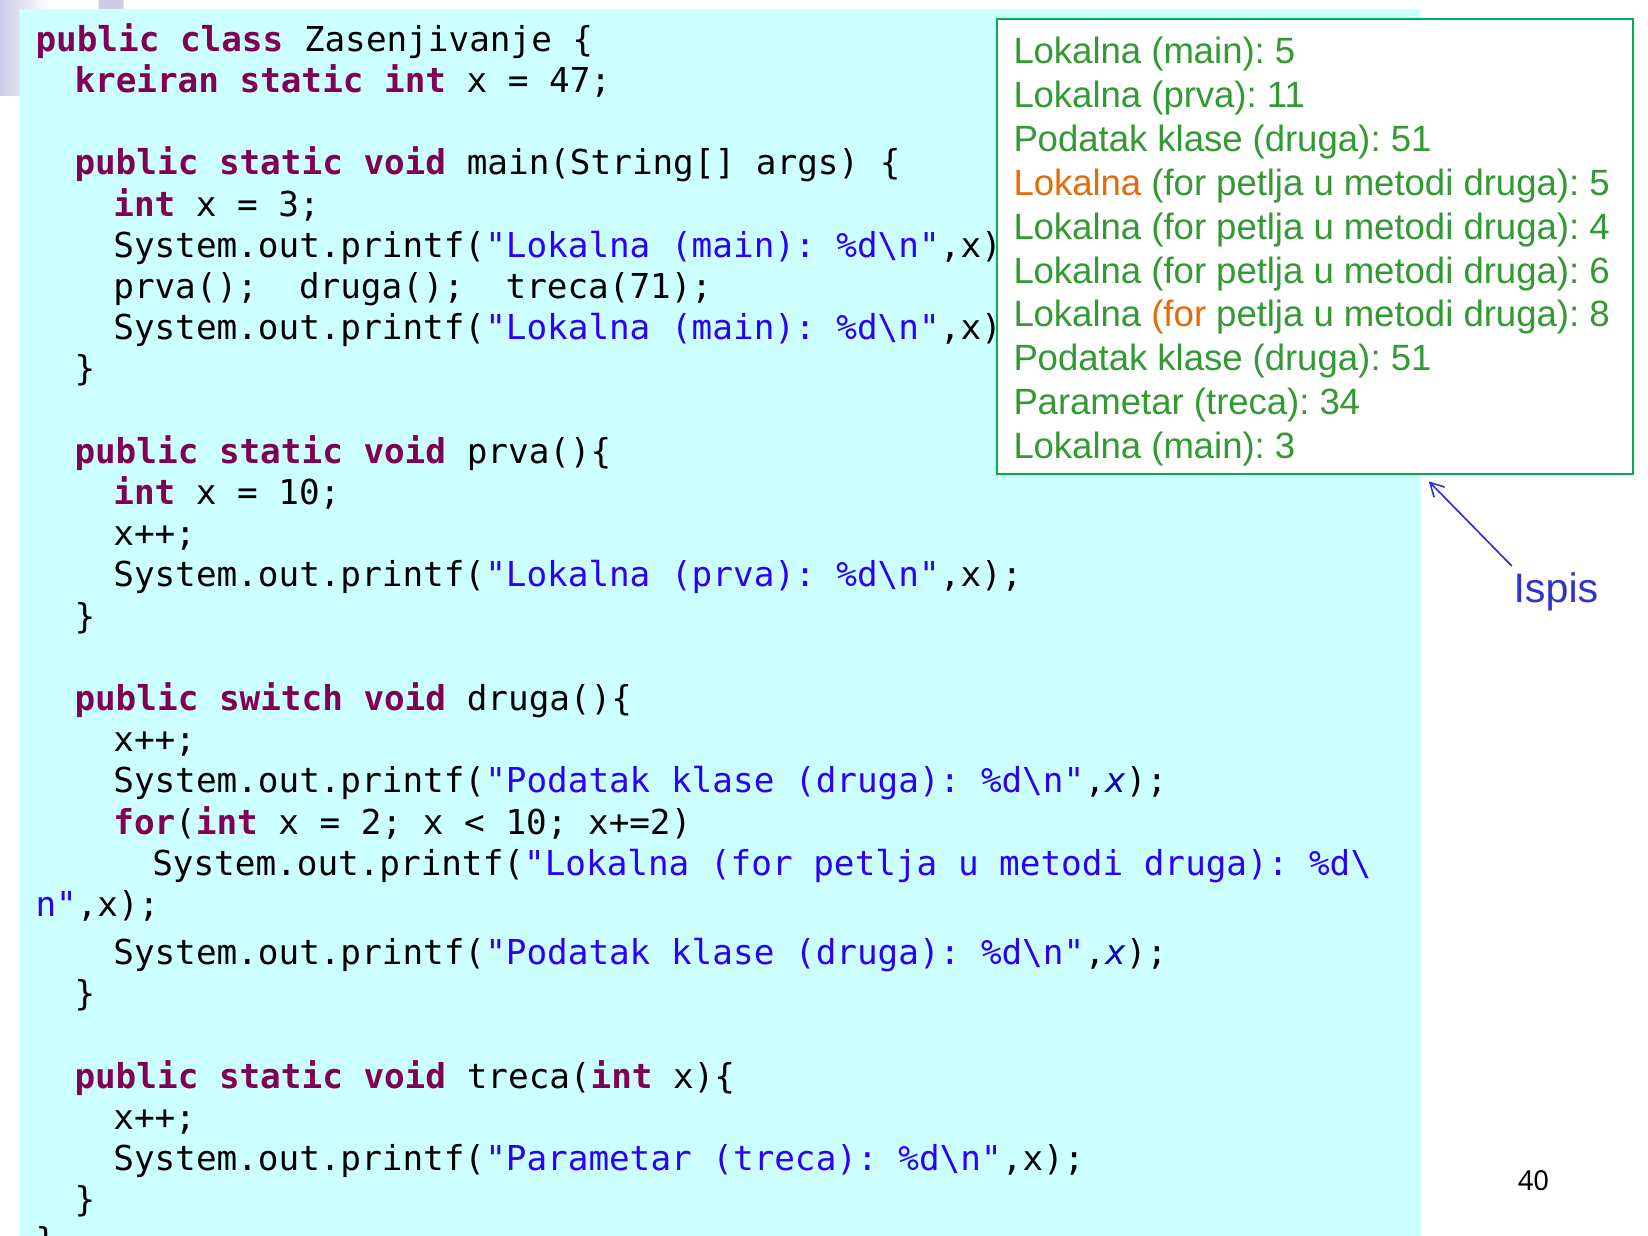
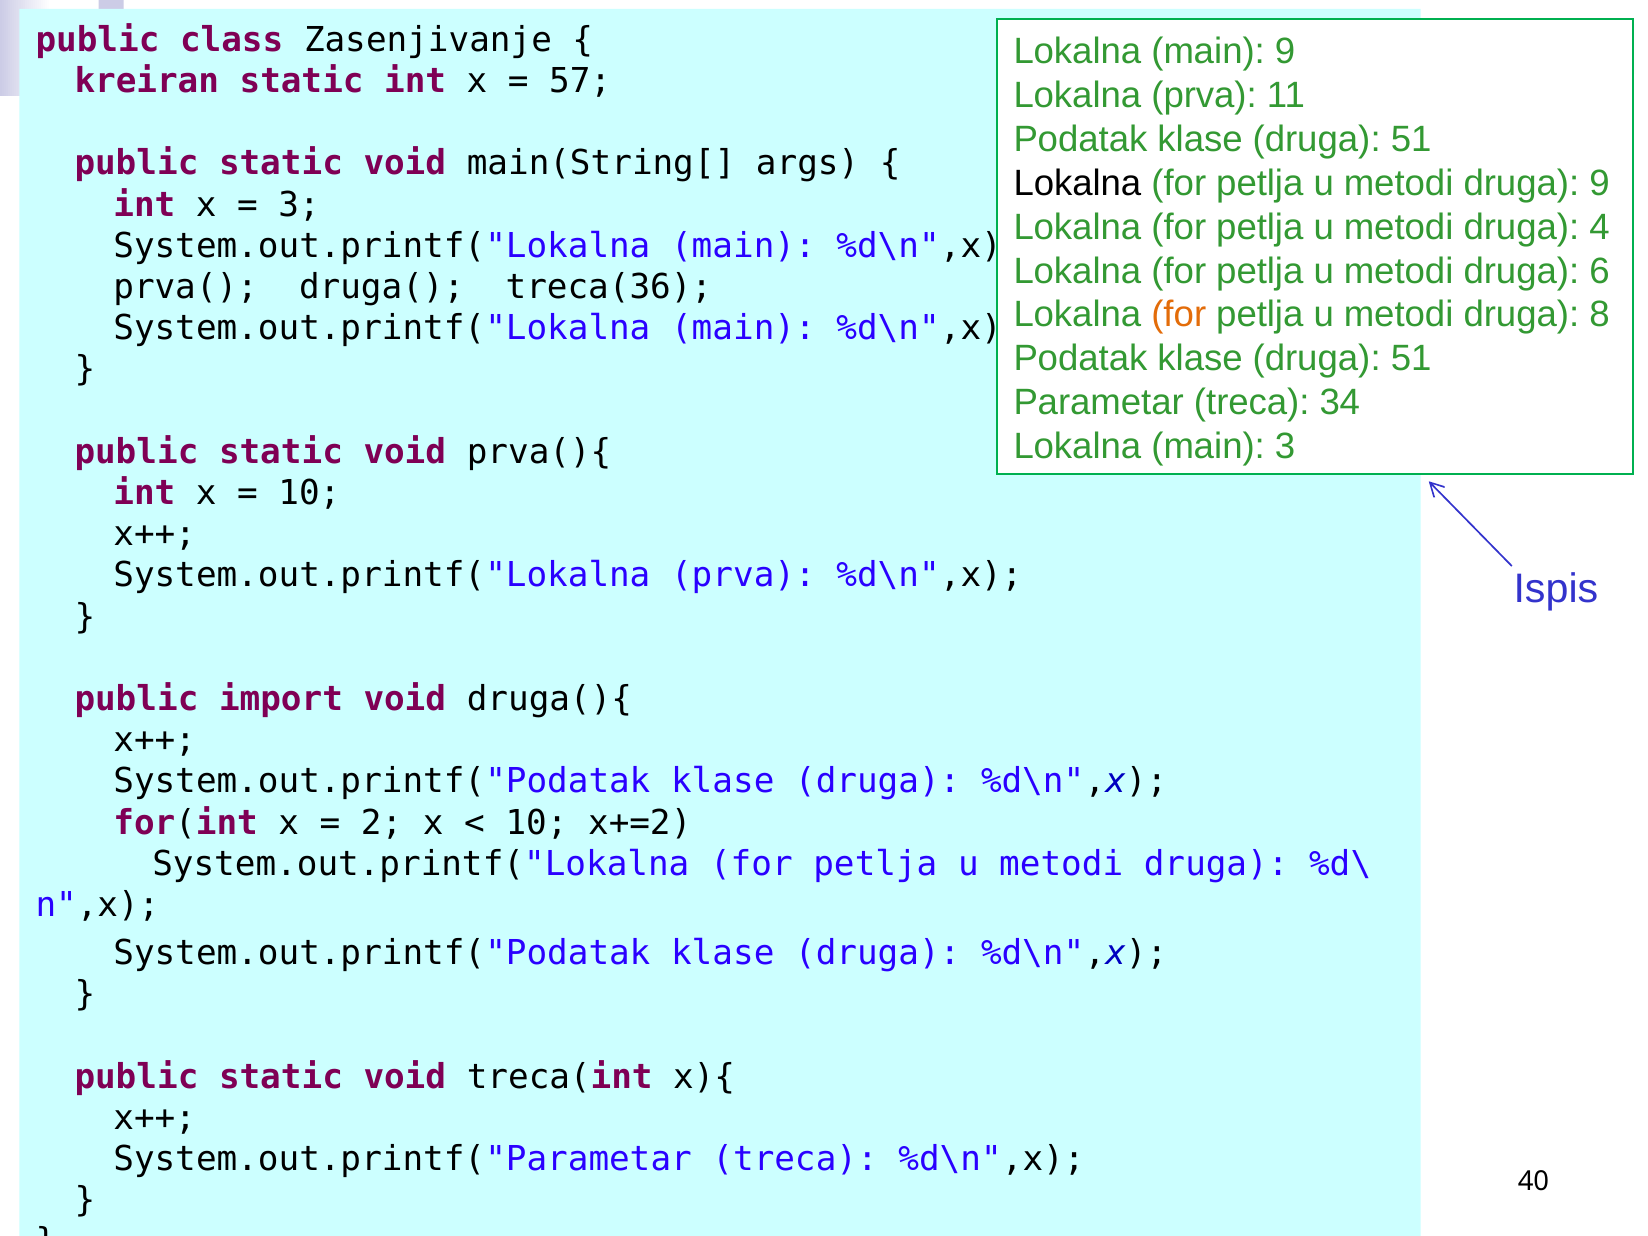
main 5: 5 -> 9 (1285, 51)
47: 47 -> 57 (580, 81)
Lokalna colour: orange -> black (1077, 183)
druga 5: 5 -> 9 (1599, 183)
treca(71: treca(71 -> treca(36 (609, 287)
switch: switch -> import (281, 699)
